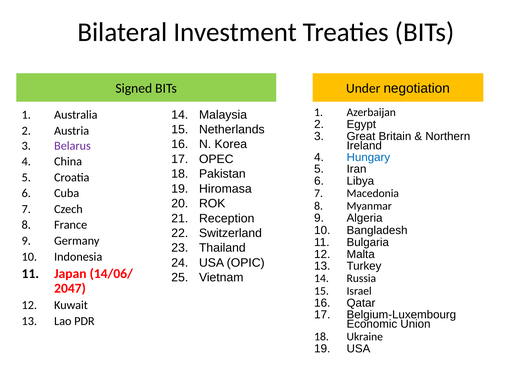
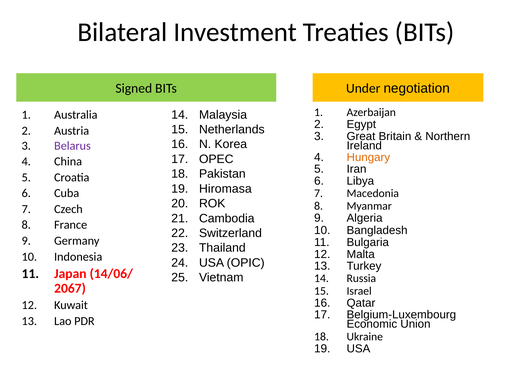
Hungary colour: blue -> orange (368, 157)
Reception: Reception -> Cambodia (227, 218)
2047: 2047 -> 2067 (70, 288)
